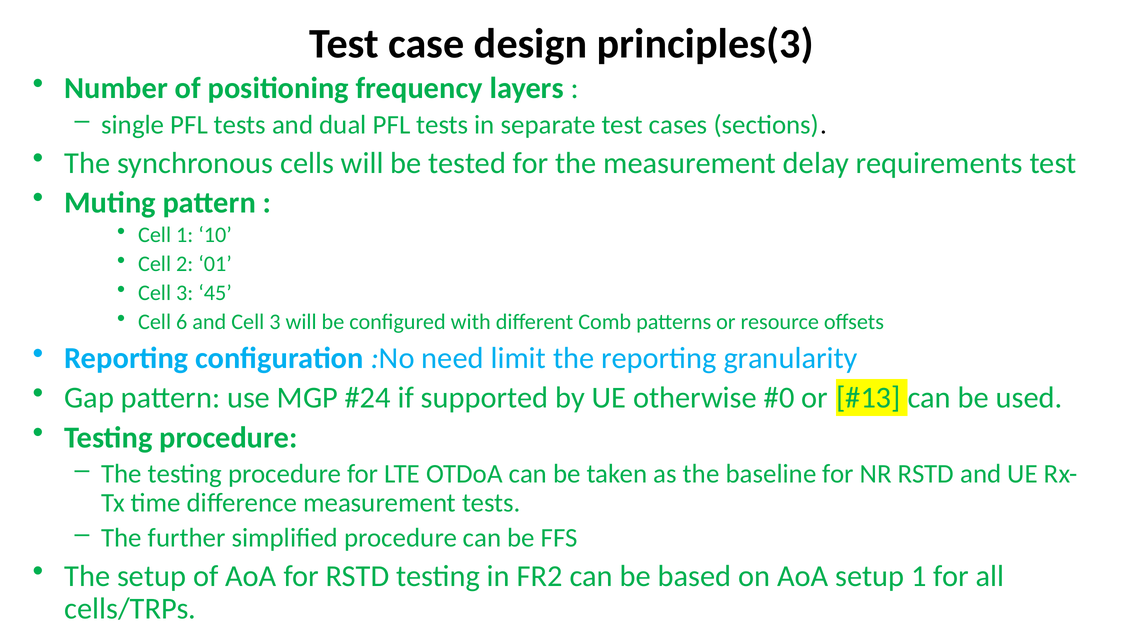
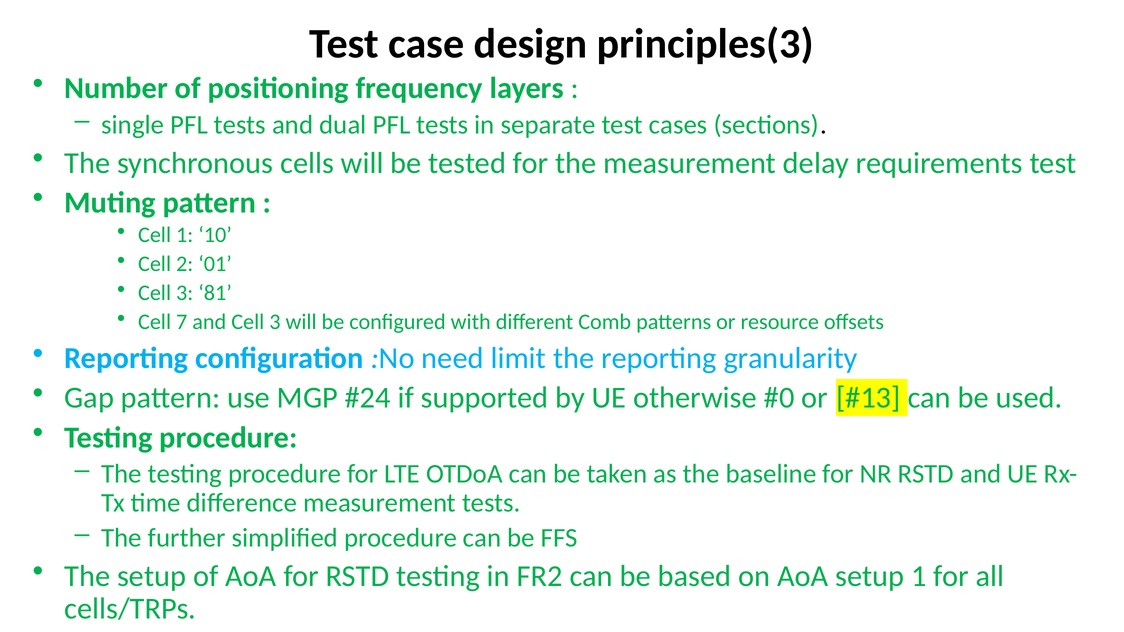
45: 45 -> 81 (215, 293)
6: 6 -> 7 (182, 322)
